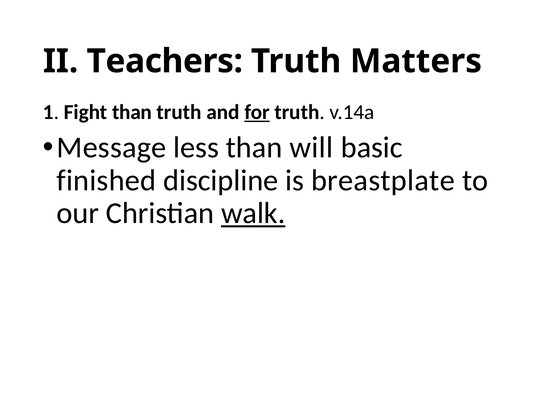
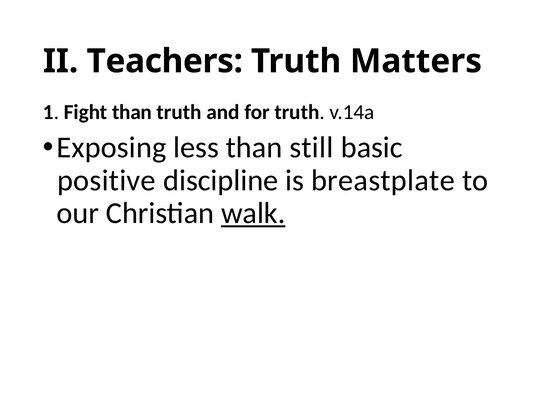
for underline: present -> none (257, 112)
Message: Message -> Exposing (111, 147)
will: will -> still (311, 147)
finished: finished -> positive (106, 180)
